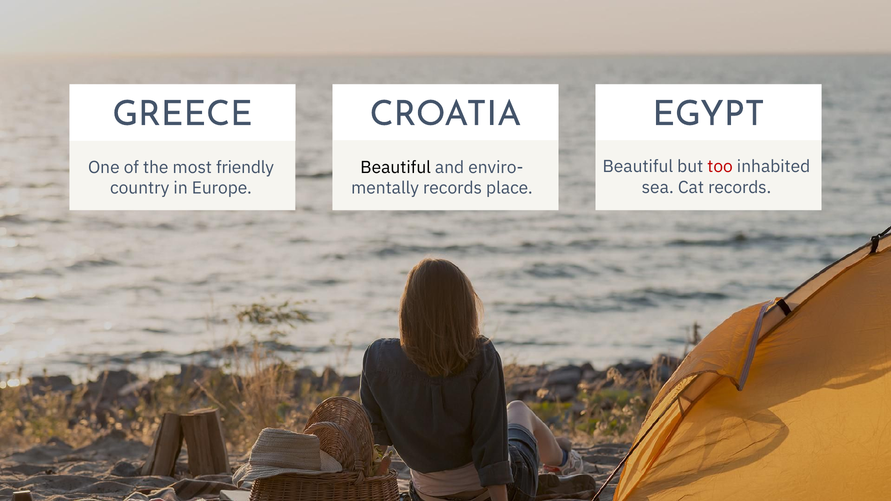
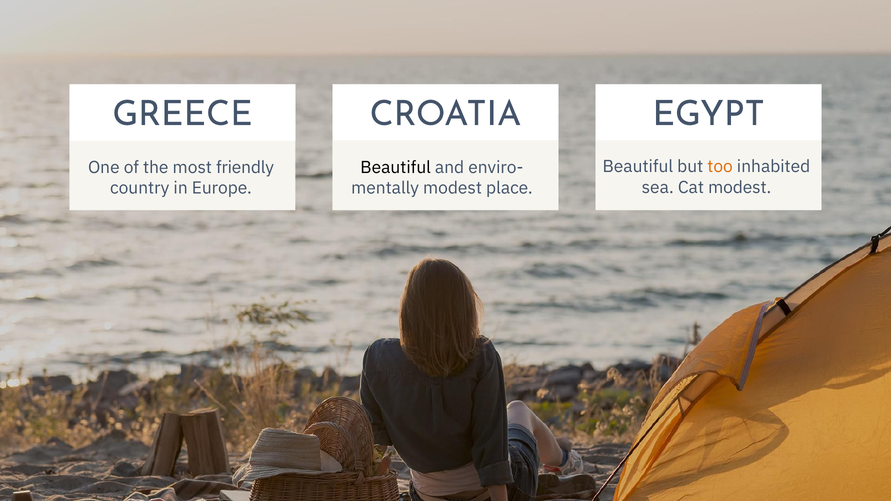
too colour: red -> orange (720, 167)
Cat records: records -> modest (740, 187)
records: records -> modest (453, 188)
